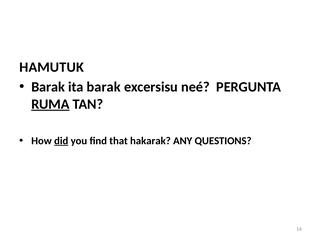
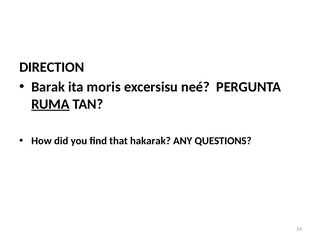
HAMUTUK: HAMUTUK -> DIRECTION (52, 67)
ita barak: barak -> moris (104, 87)
did underline: present -> none (61, 141)
